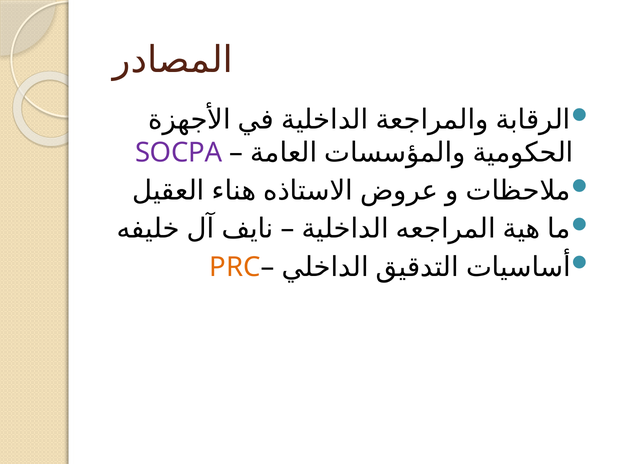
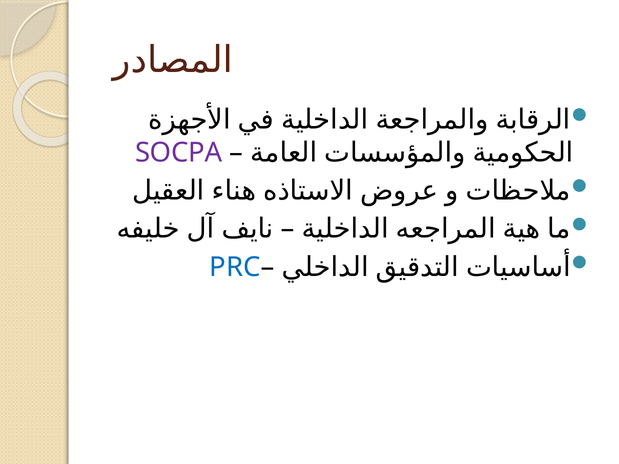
PRC colour: orange -> blue (235, 267)
